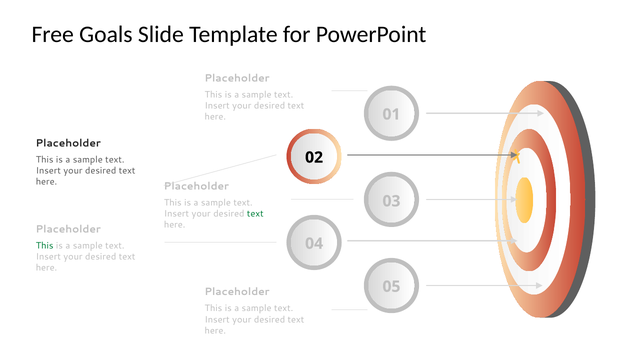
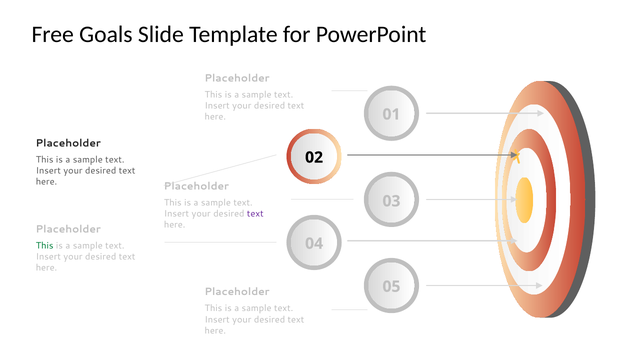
text colour: green -> purple (255, 214)
